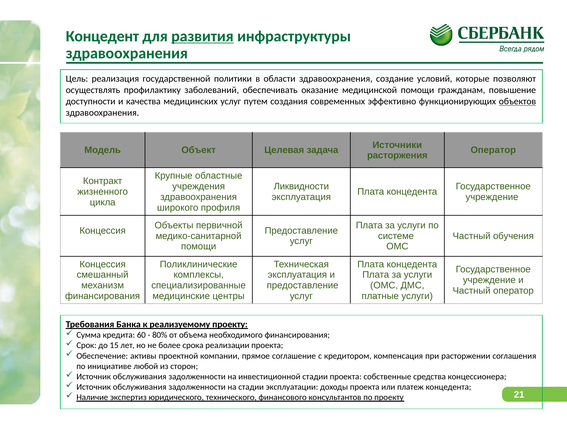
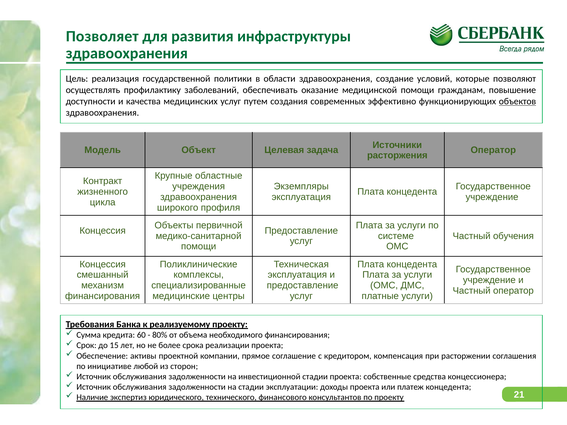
Концедент: Концедент -> Позволяет (102, 36)
развития underline: present -> none (202, 36)
Ликвидности: Ликвидности -> Экземпляры (301, 187)
